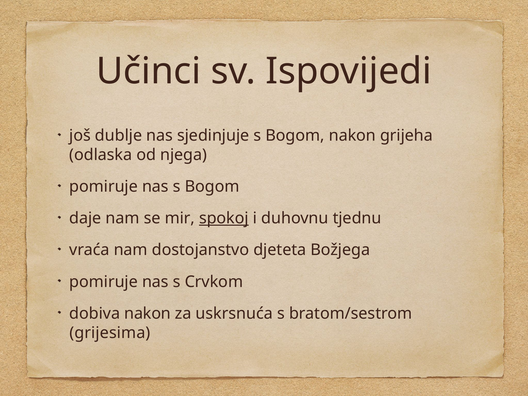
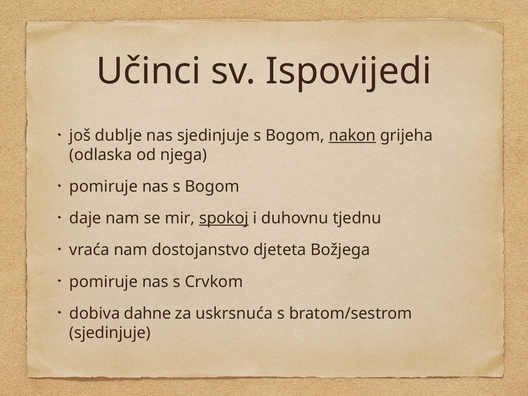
nakon underline: none -> present (352, 136)
dobiva nakon: nakon -> dahne (148, 313)
grijesima: grijesima -> sjedinjuje (110, 333)
